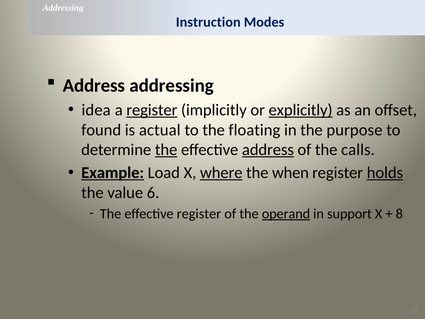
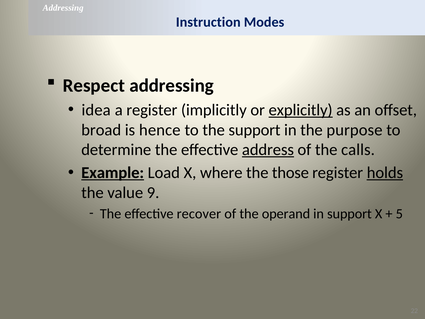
Address: Address -> Respect (94, 86)
register underline: present -> none (152, 110)
found: found -> broad (101, 130)
actual: actual -> hence (160, 130)
the floating: floating -> support (255, 130)
the underline: present -> none (166, 150)
where underline: present -> none (221, 173)
when: when -> those (290, 173)
6: 6 -> 9 (153, 192)
effective register: register -> recover (199, 214)
operand underline: present -> none (286, 214)
8: 8 -> 5 (399, 214)
